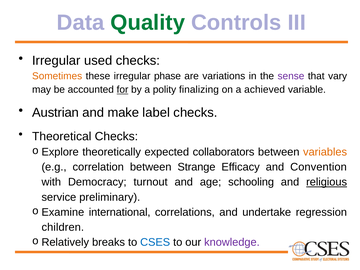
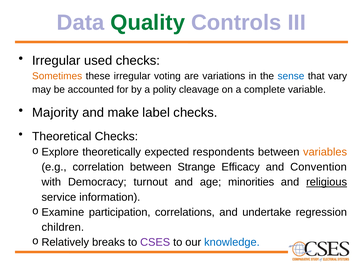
phase: phase -> voting (167, 76)
sense colour: purple -> blue (291, 76)
for underline: present -> none (123, 90)
finalizing: finalizing -> cleavage (199, 90)
achieved: achieved -> complete (265, 90)
Austrian: Austrian -> Majority (55, 113)
collaborators: collaborators -> respondents (223, 152)
schooling: schooling -> minorities (251, 182)
preliminary: preliminary -> information (110, 197)
international: international -> participation (120, 212)
CSES colour: blue -> purple (155, 242)
knowledge colour: purple -> blue (232, 242)
